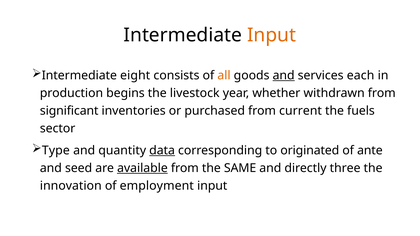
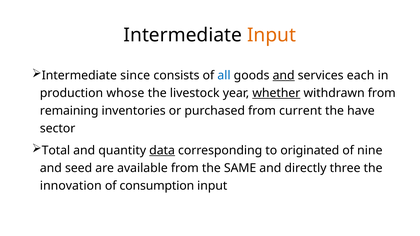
eight: eight -> since (135, 76)
all colour: orange -> blue (224, 76)
begins: begins -> whose (125, 93)
whether underline: none -> present (276, 93)
significant: significant -> remaining (69, 111)
fuels: fuels -> have (361, 111)
Type: Type -> Total (56, 151)
ante: ante -> nine (370, 151)
available underline: present -> none (142, 168)
employment: employment -> consumption (157, 186)
